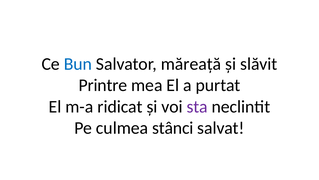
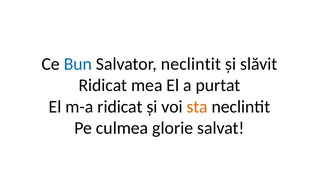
Salvator măreață: măreață -> neclintit (191, 64)
Printre: Printre -> Ridicat (103, 85)
sta colour: purple -> orange (197, 106)
stânci: stânci -> glorie (173, 128)
